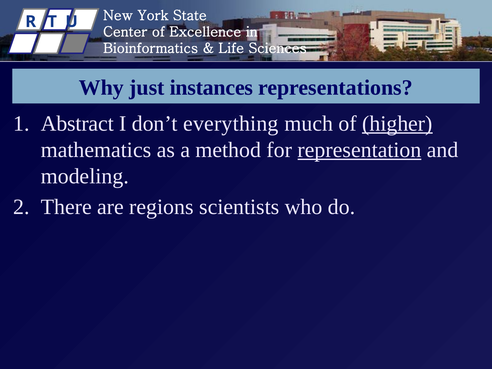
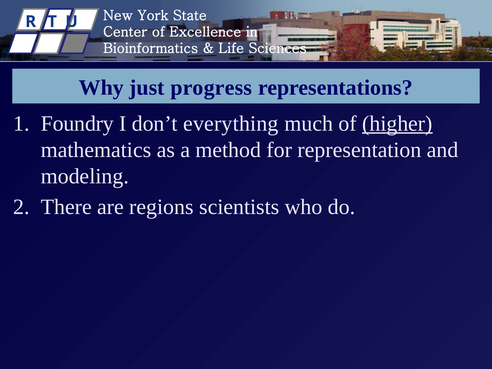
instances: instances -> progress (211, 88)
Abstract: Abstract -> Foundry (77, 124)
representation underline: present -> none (360, 150)
